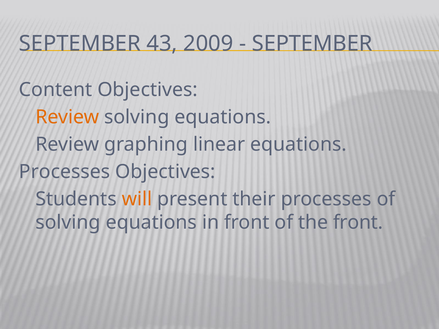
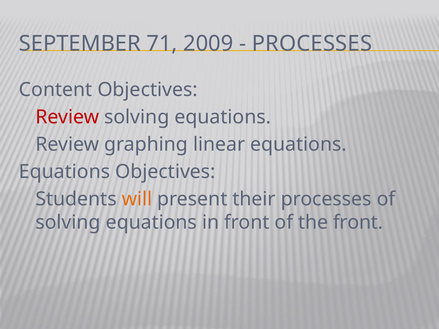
43: 43 -> 71 (162, 44)
SEPTEMBER: SEPTEMBER -> PROCESSES (312, 44)
Review colour: orange -> red (67, 117)
Processes: Processes -> Equations (65, 172)
